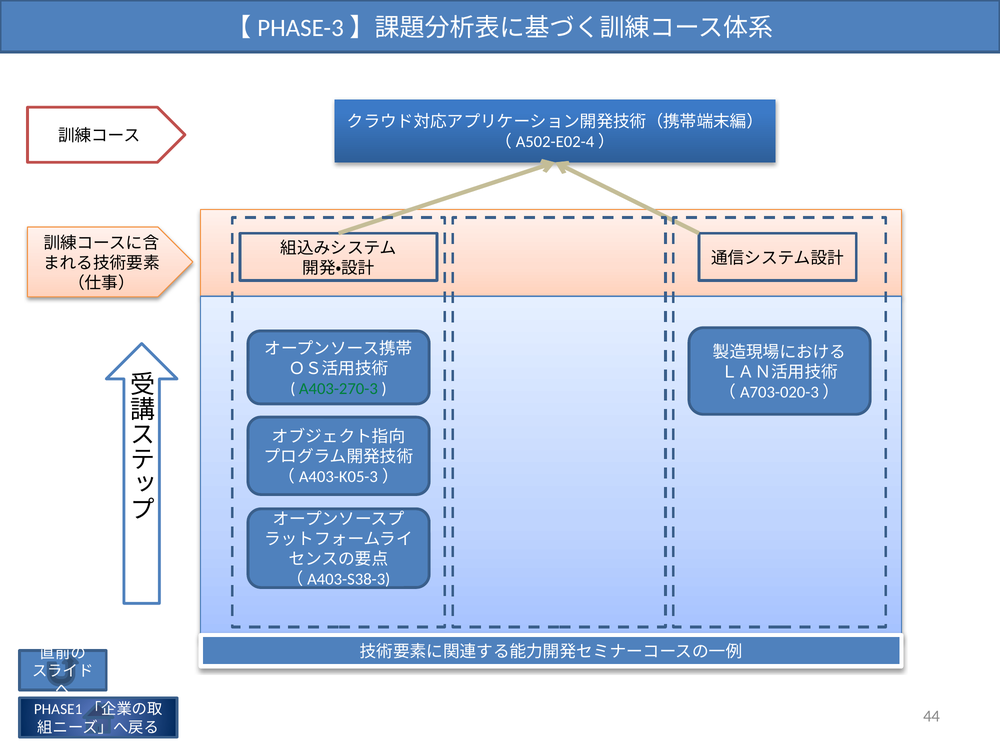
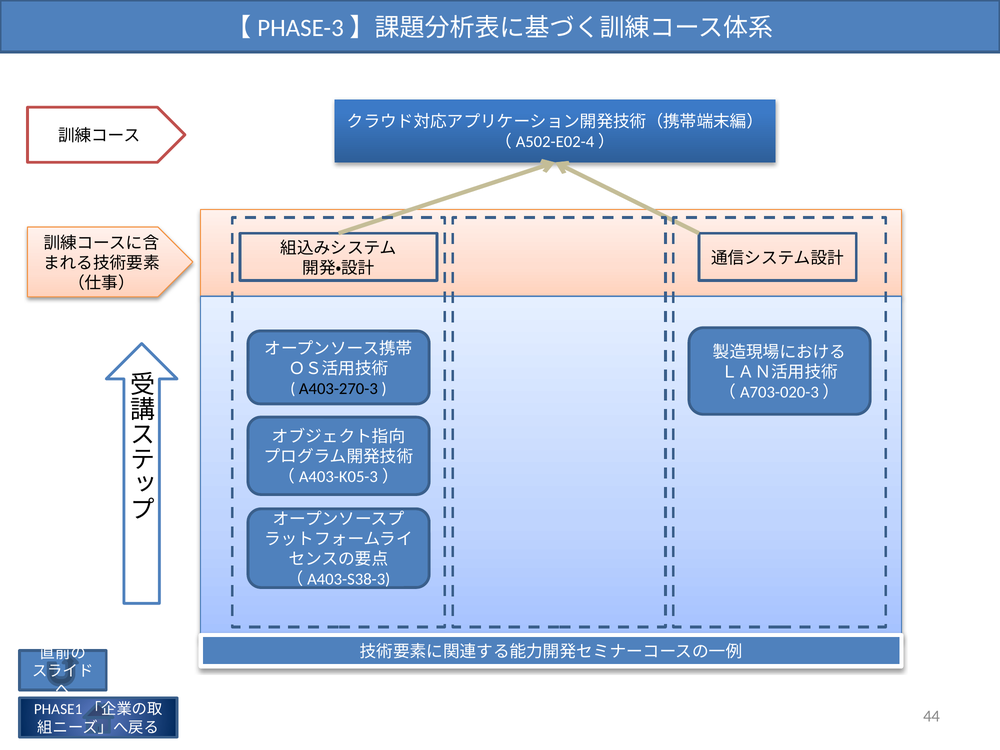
A403-270-3 colour: green -> black (338, 389)
